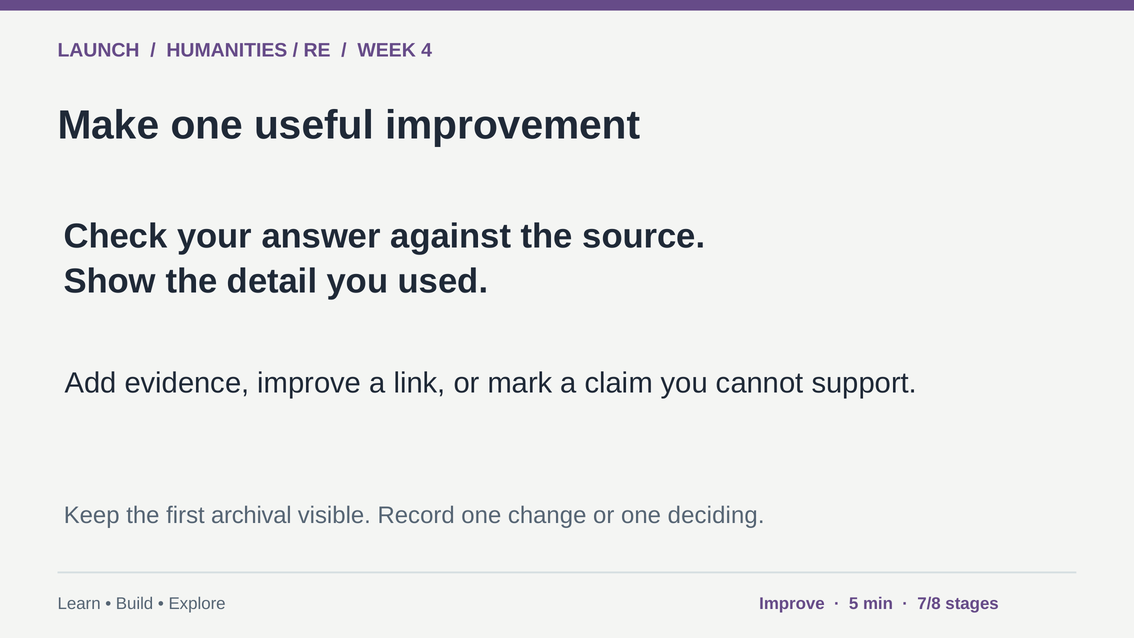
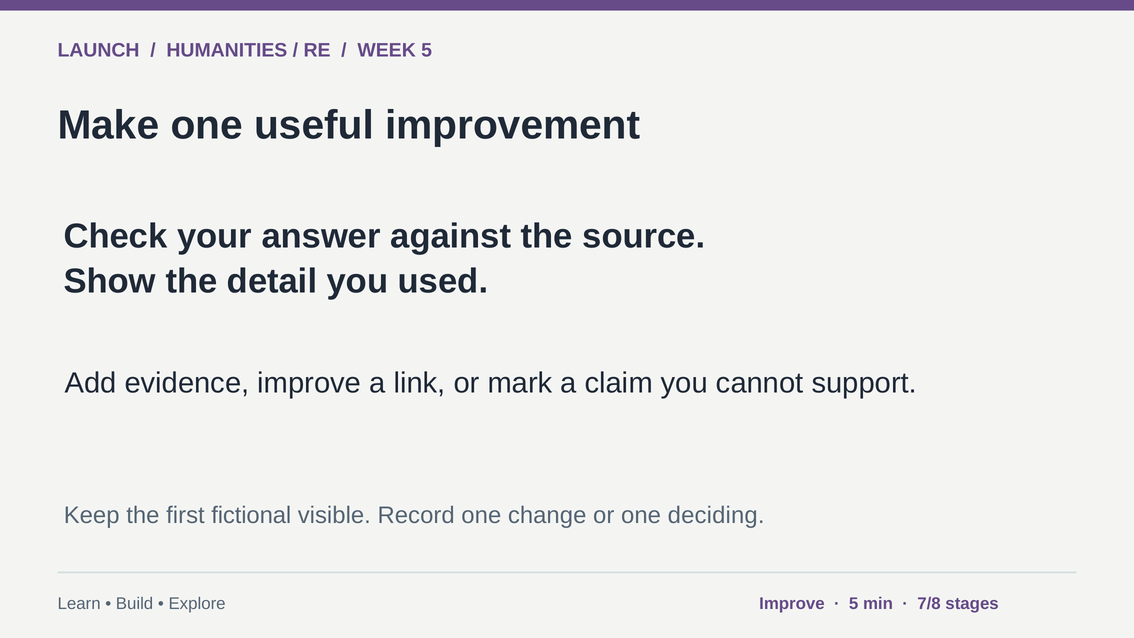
WEEK 4: 4 -> 5 (427, 50)
archival: archival -> fictional (251, 515)
